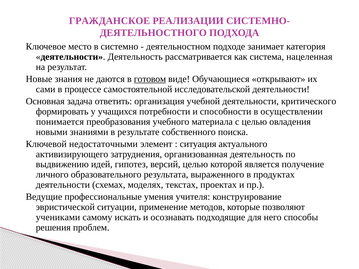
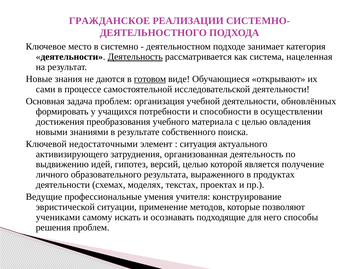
Деятельность underline: none -> present (135, 57)
задача ответить: ответить -> проблем (113, 101)
критического: критического -> обновлённых (309, 101)
понимается: понимается -> достижения (60, 122)
